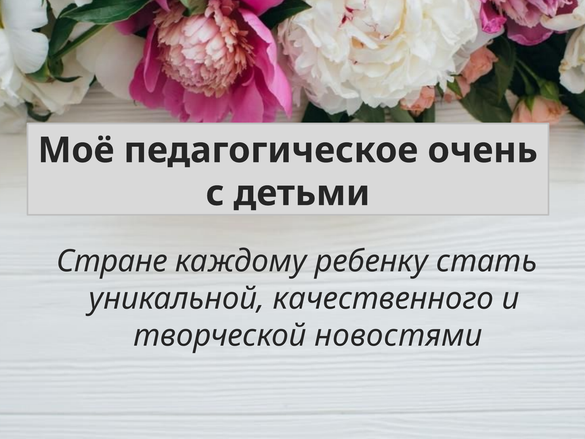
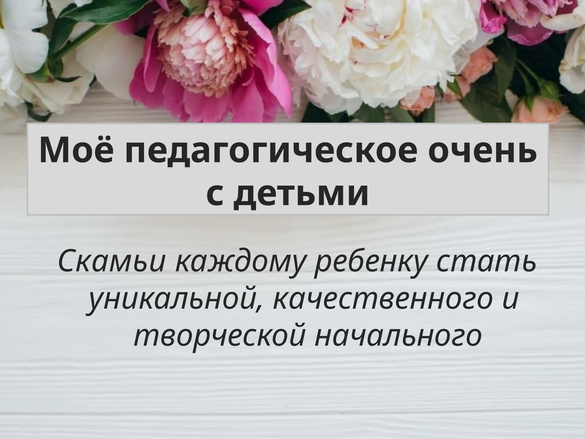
Стране: Стране -> Скамьи (112, 261)
новостями: новостями -> начального (399, 335)
